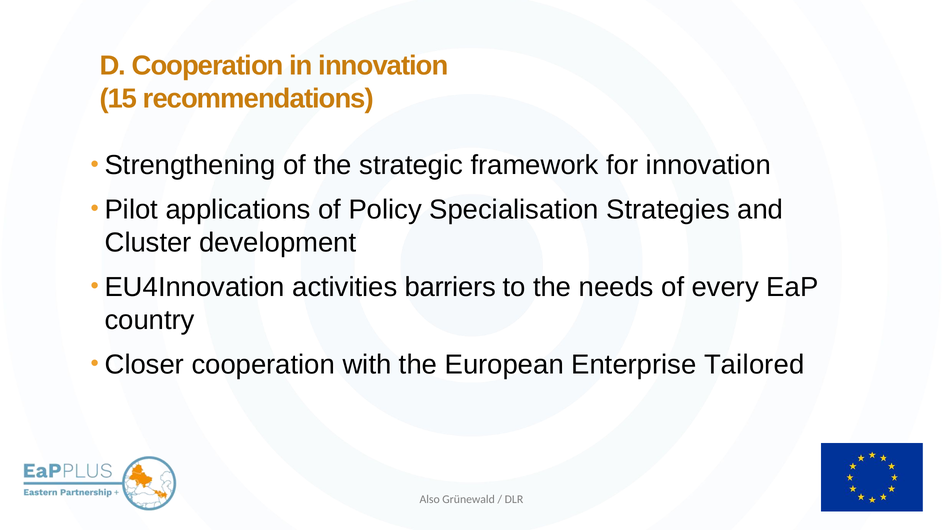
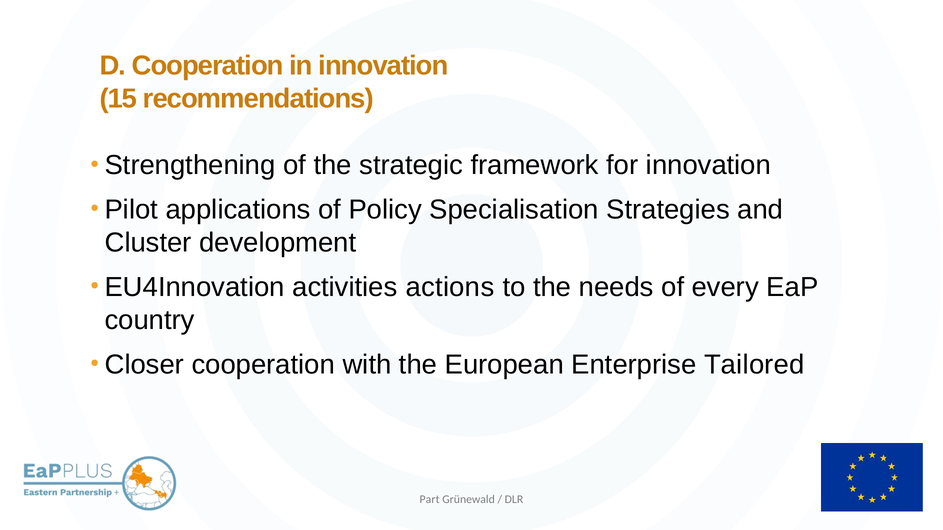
barriers: barriers -> actions (450, 287)
Also: Also -> Part (430, 500)
